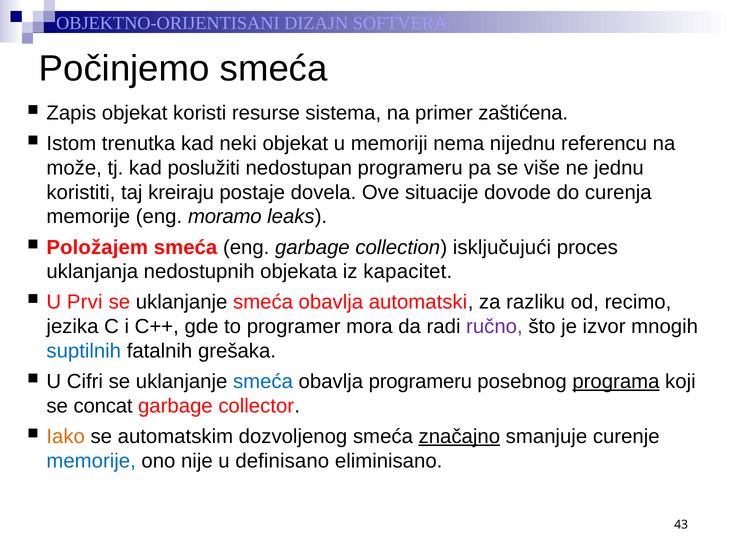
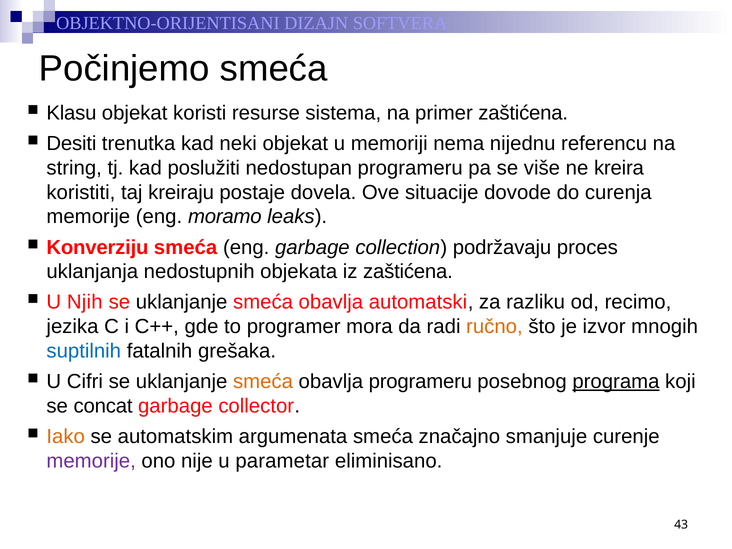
Zapis: Zapis -> Klasu (71, 113)
Istom: Istom -> Desiti (71, 144)
može: može -> string (74, 168)
jednu: jednu -> kreira (619, 168)
Položajem: Položajem -> Konverziju (97, 247)
isključujući: isključujući -> podržavaju (502, 247)
iz kapacitet: kapacitet -> zaštićena (408, 272)
Prvi: Prvi -> Njih (85, 302)
ručno colour: purple -> orange (494, 327)
smeća colour: blue -> orange (263, 382)
dozvoljenog: dozvoljenog -> argumenata (293, 436)
značajno underline: present -> none (459, 436)
memorije colour: blue -> purple (91, 461)
definisano: definisano -> parametar (282, 461)
